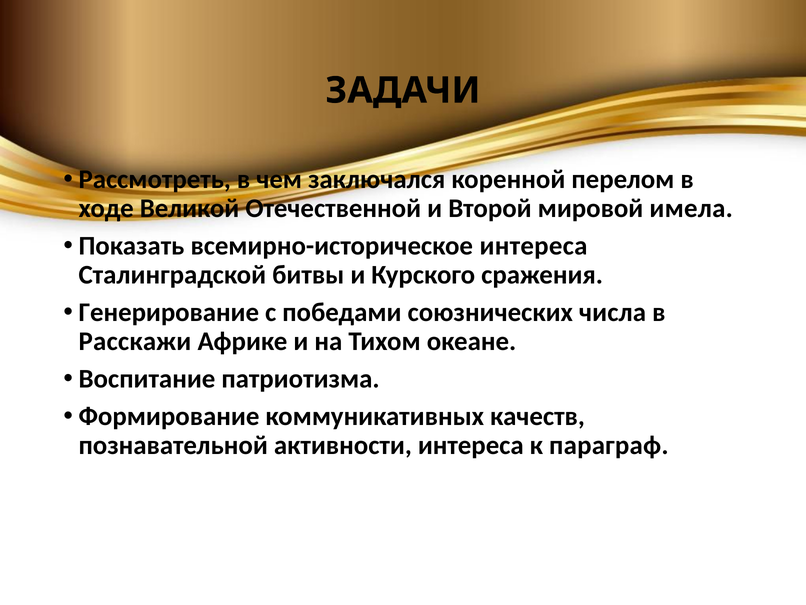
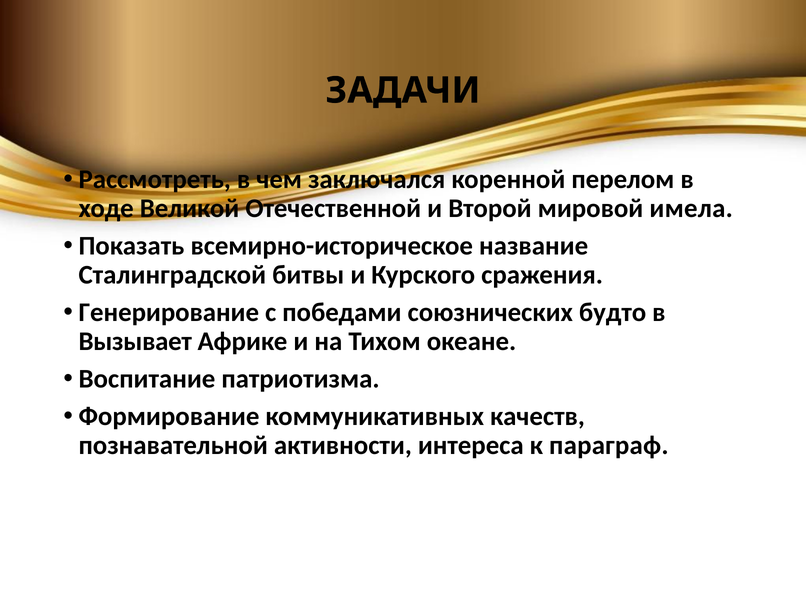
всемирно-историческое интереса: интереса -> название (534, 246)
числа: числа -> будто (613, 312)
Расскажи: Расскажи -> Вызывает (135, 341)
